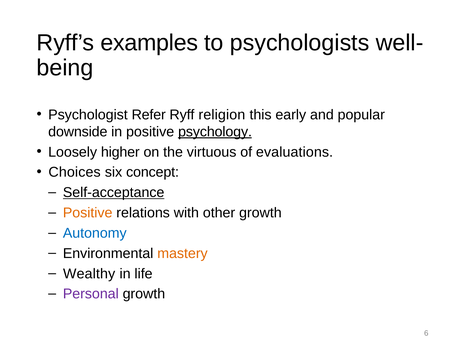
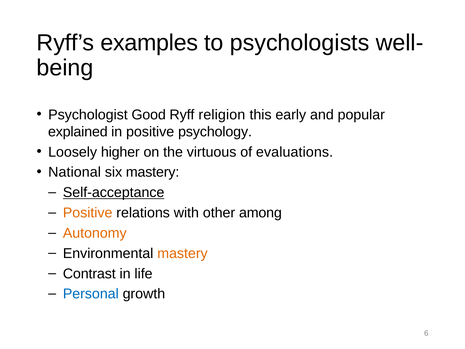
Refer: Refer -> Good (149, 115)
downside: downside -> explained (78, 132)
psychology underline: present -> none (215, 132)
Choices: Choices -> National (75, 172)
six concept: concept -> mastery (153, 172)
other growth: growth -> among (260, 213)
Autonomy colour: blue -> orange (95, 233)
Wealthy: Wealthy -> Contrast (89, 273)
Personal colour: purple -> blue (91, 294)
